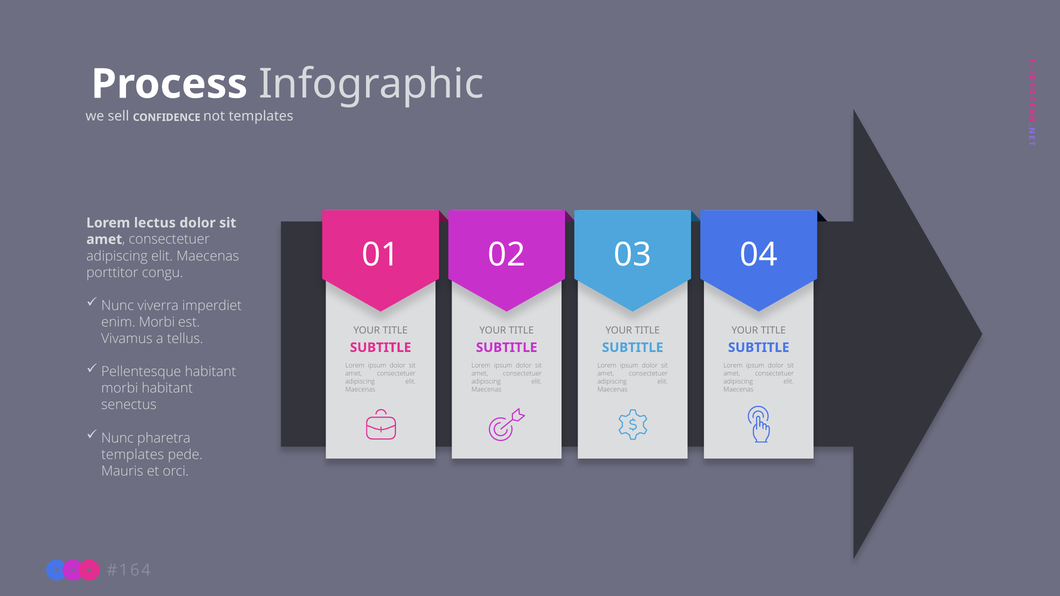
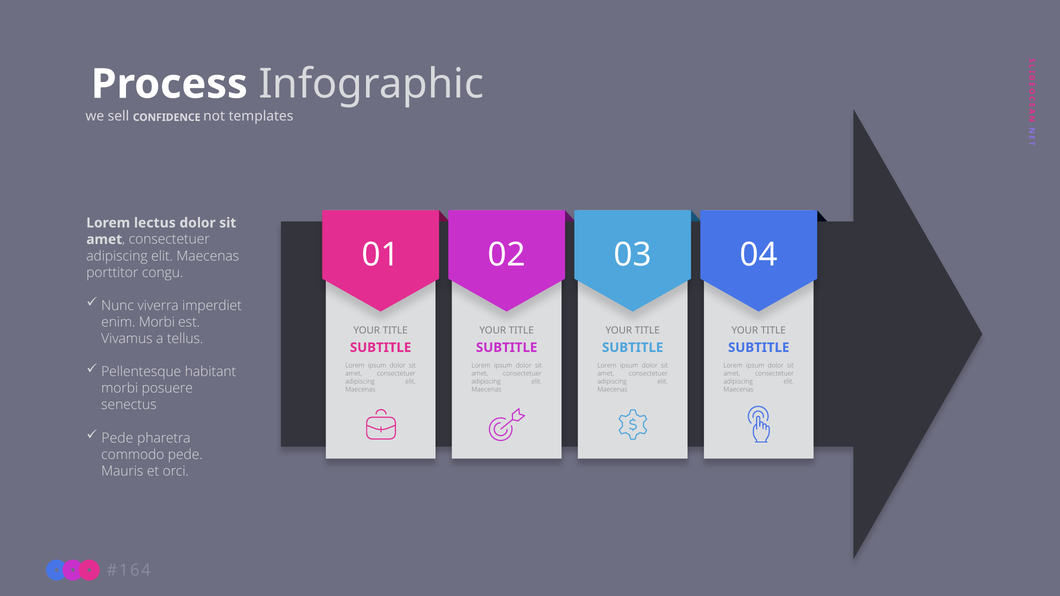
morbi habitant: habitant -> posuere (167, 389)
Nunc: Nunc -> Pede (117, 438)
templates: templates -> commodo (133, 455)
